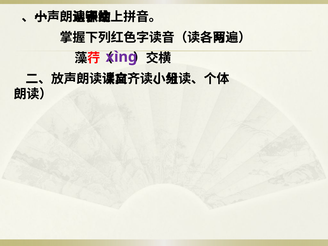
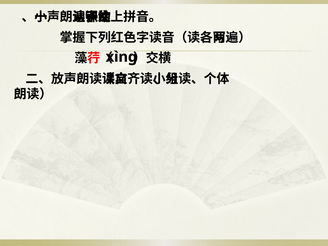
xìng colour: purple -> black (121, 57)
